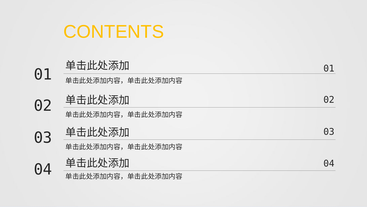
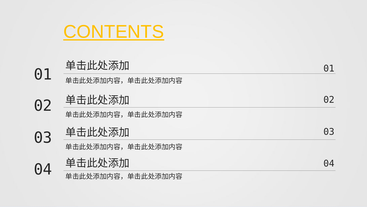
CONTENTS underline: none -> present (114, 32)
